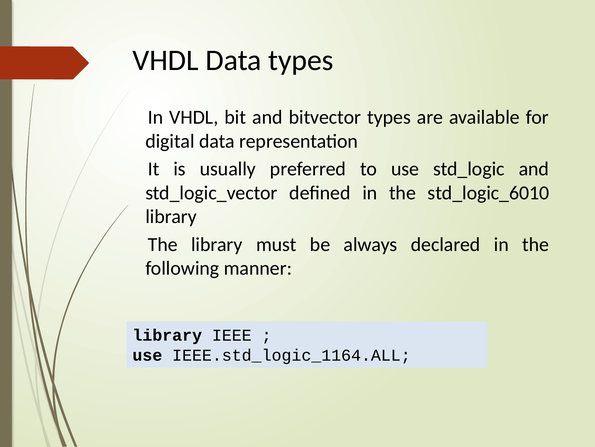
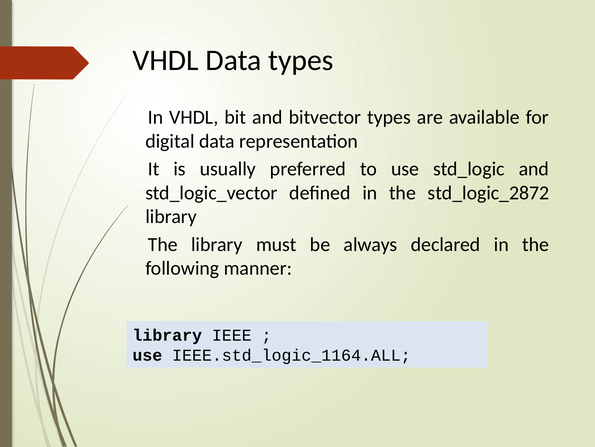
std_logic_6010: std_logic_6010 -> std_logic_2872 (488, 193)
